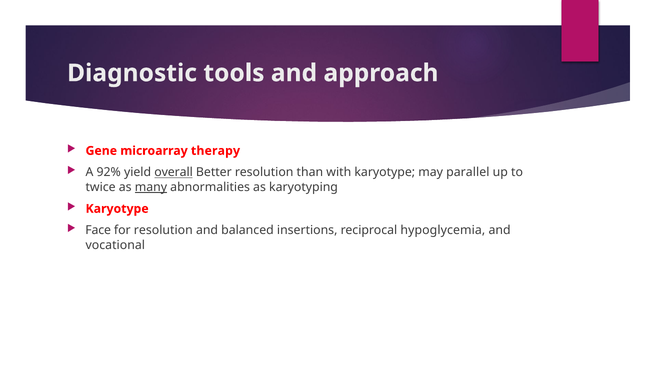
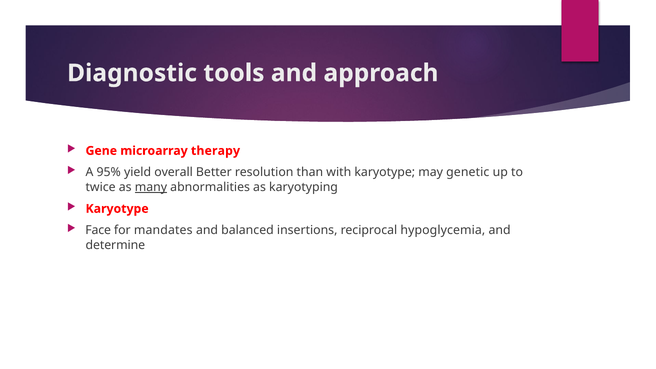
92%: 92% -> 95% (109, 172)
overall underline: present -> none (174, 172)
parallel: parallel -> genetic (468, 172)
for resolution: resolution -> mandates (163, 230)
vocational: vocational -> determine (115, 245)
